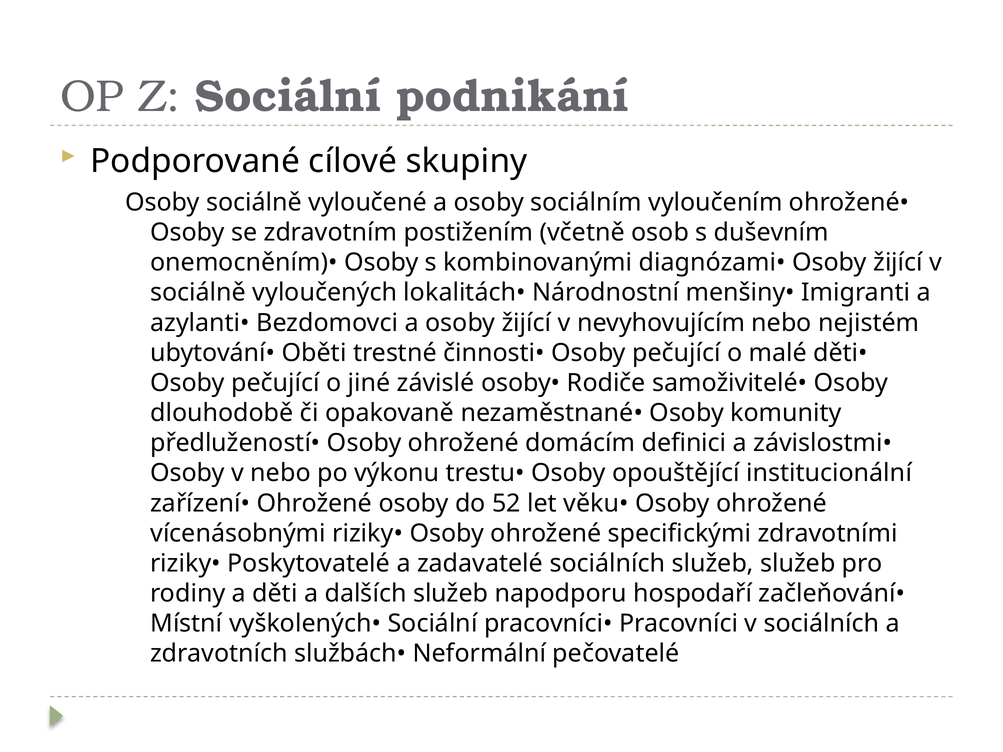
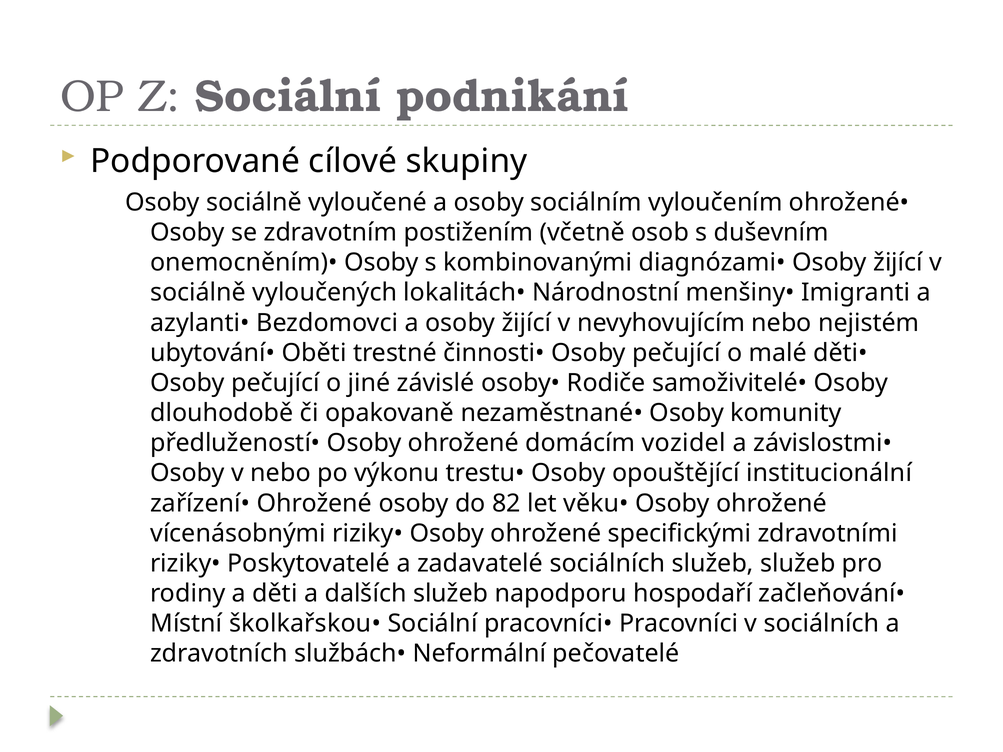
definici: definici -> vozidel (684, 443)
52: 52 -> 82 (506, 503)
vyškolených•: vyškolených• -> školkařskou• (305, 624)
